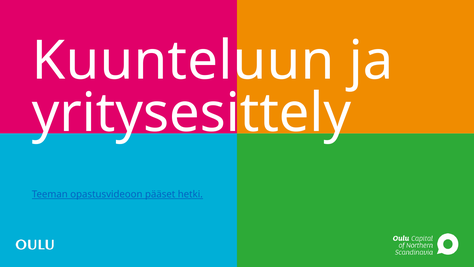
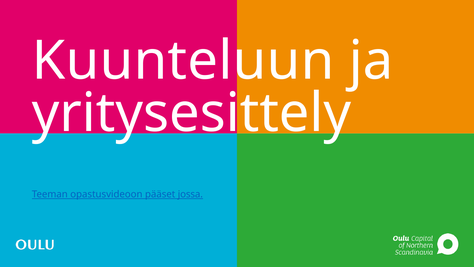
hetki: hetki -> jossa (190, 194)
